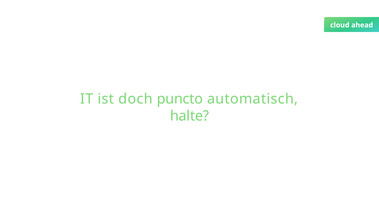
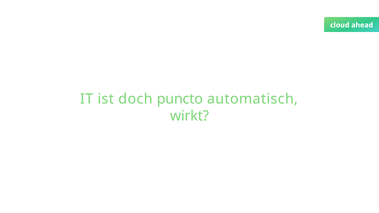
halte: halte -> wirkt (190, 116)
